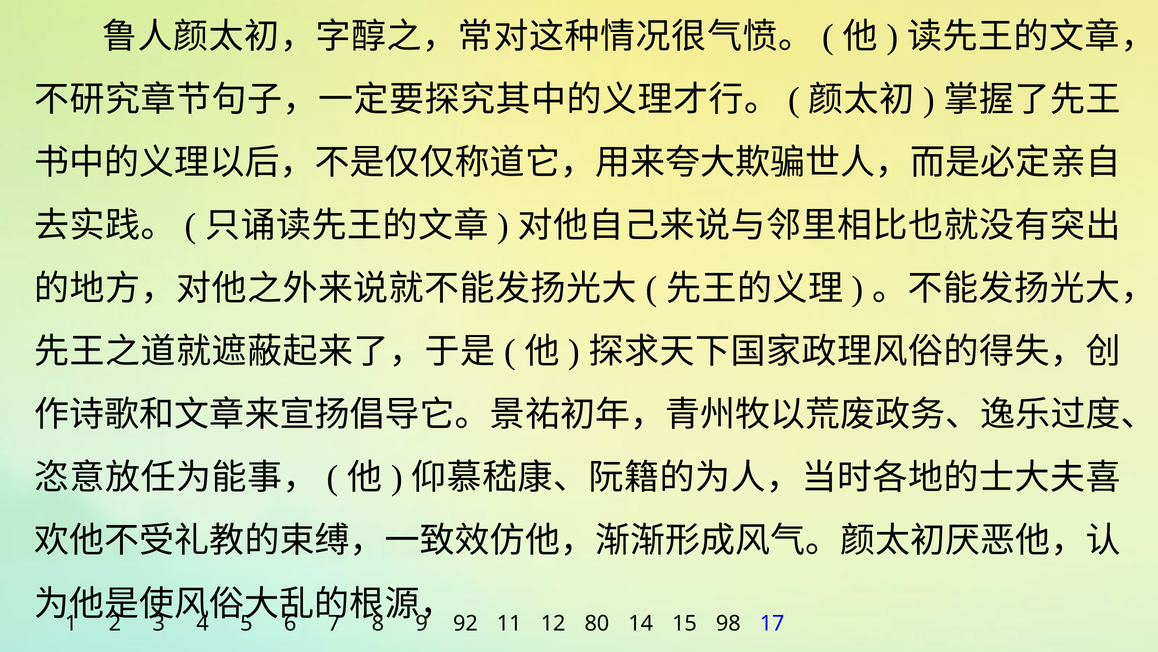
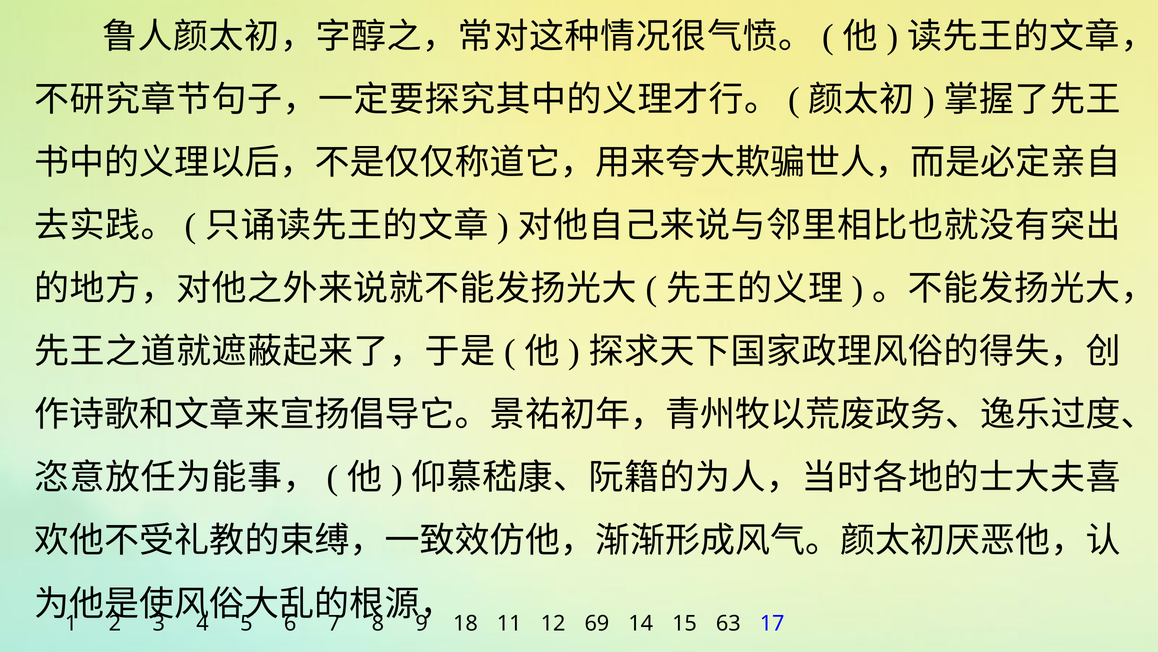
92: 92 -> 18 (465, 623)
80: 80 -> 69 (597, 623)
98: 98 -> 63 (728, 623)
